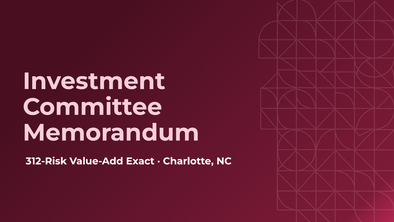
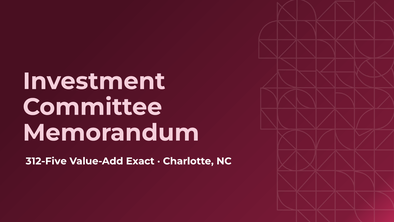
312-Risk: 312-Risk -> 312-Five (46, 161)
